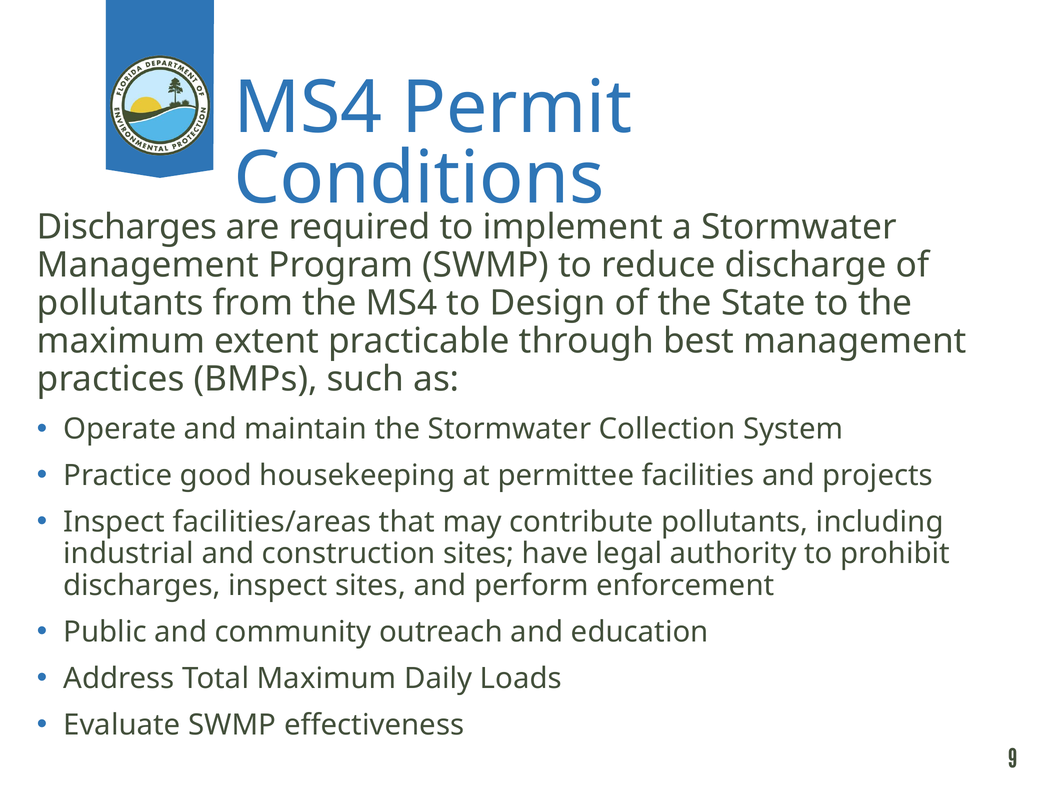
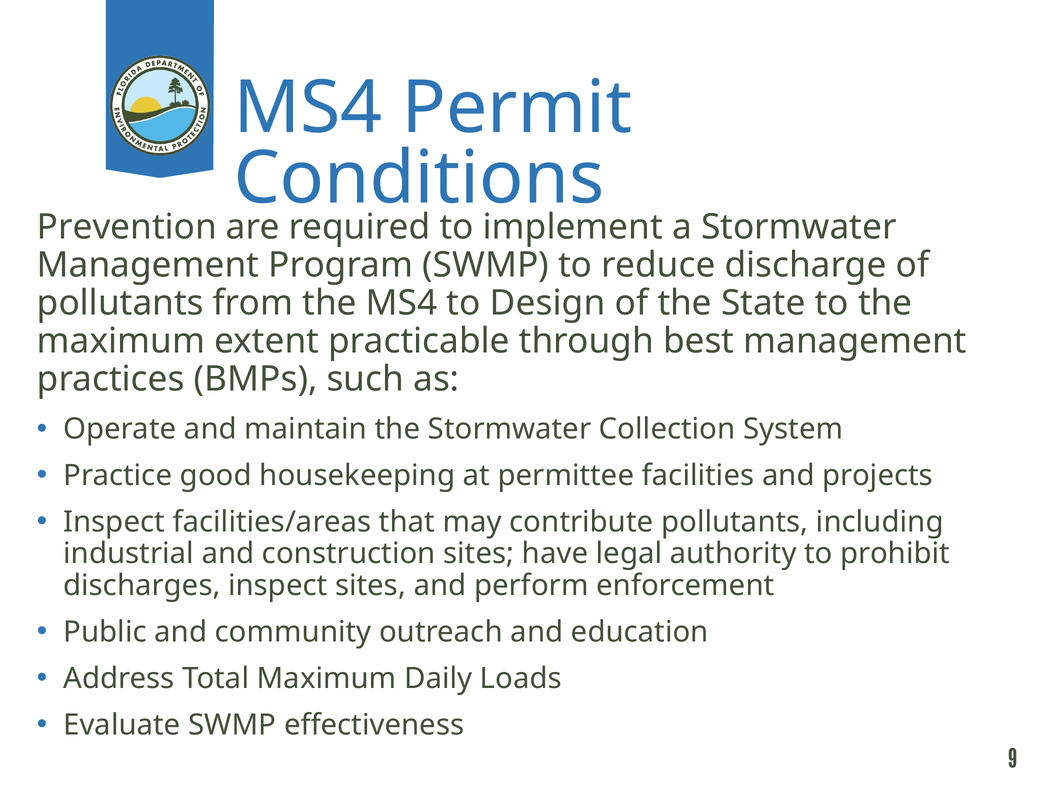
Discharges: Discharges -> Prevention (127, 227)
